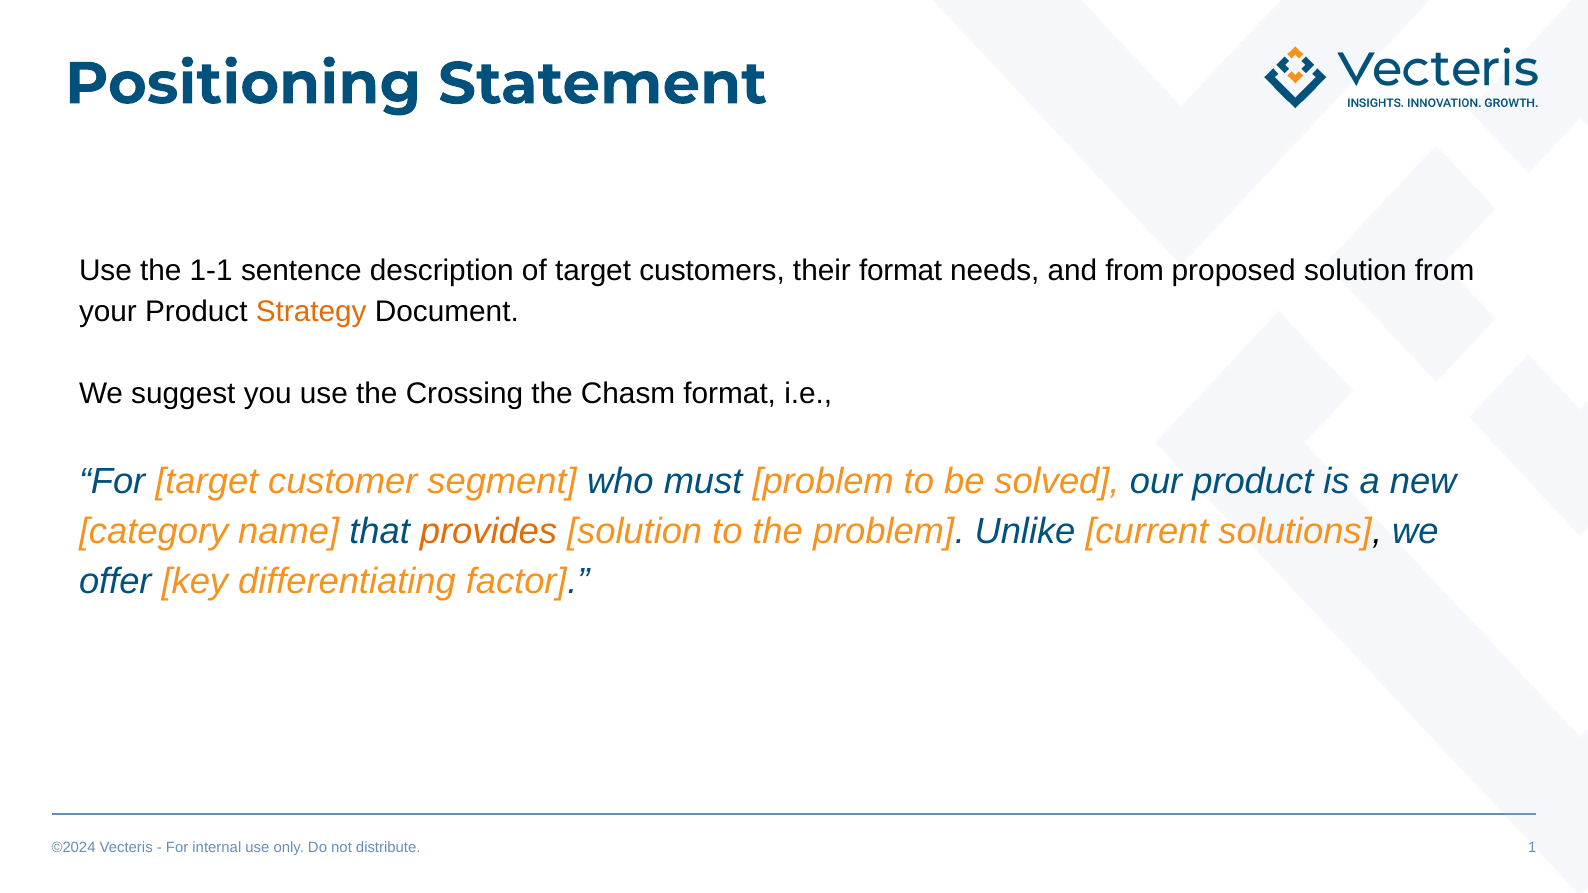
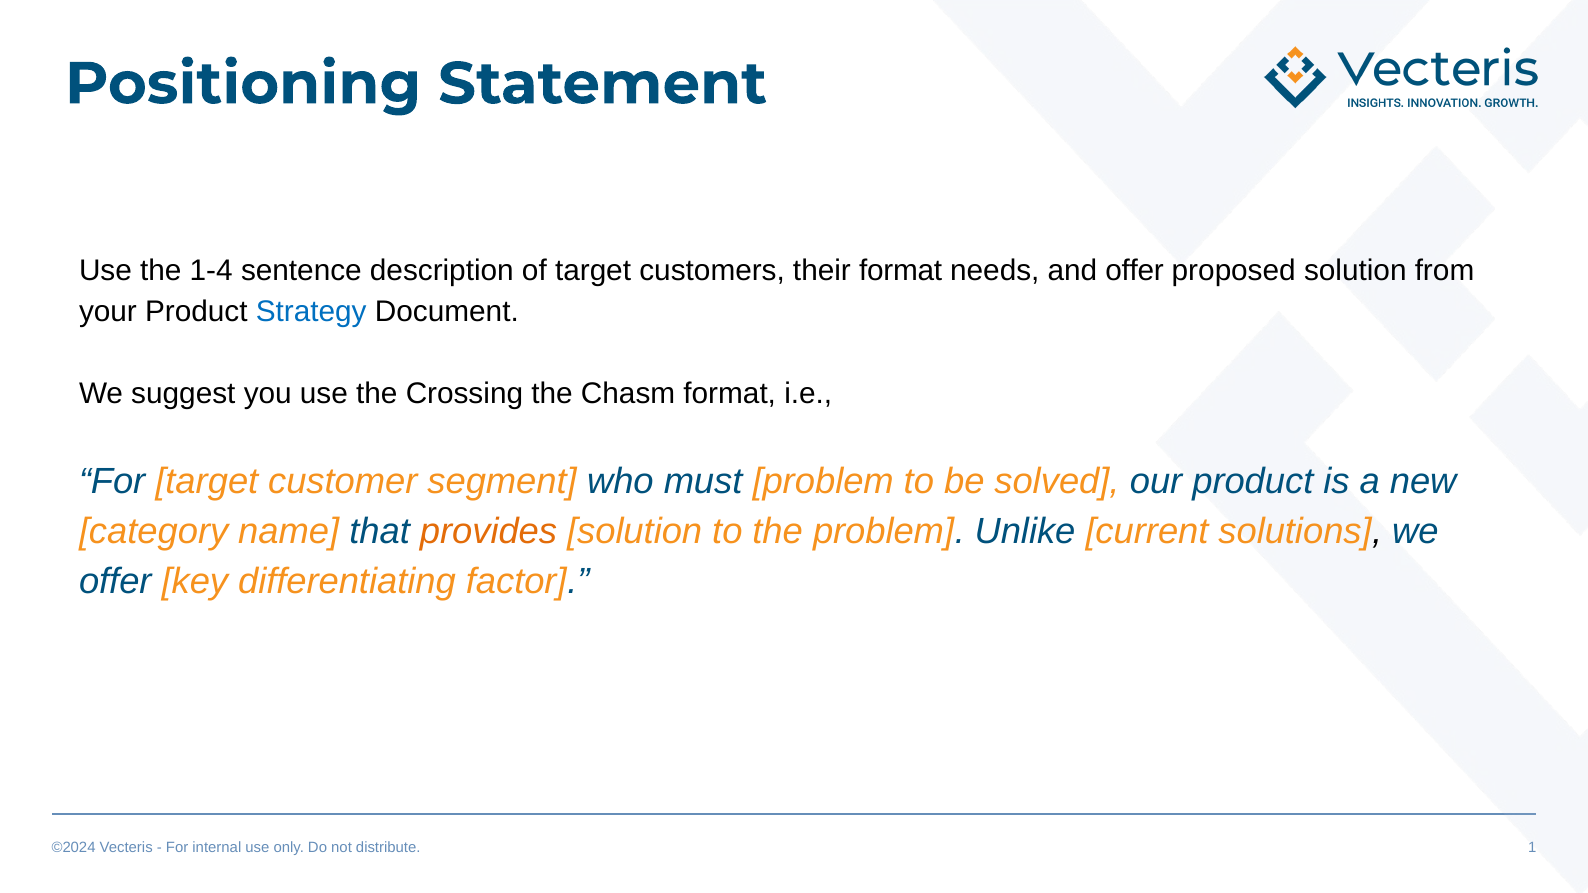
1-1: 1-1 -> 1-4 (211, 271)
and from: from -> offer (1135, 271)
Strategy colour: orange -> blue (311, 312)
